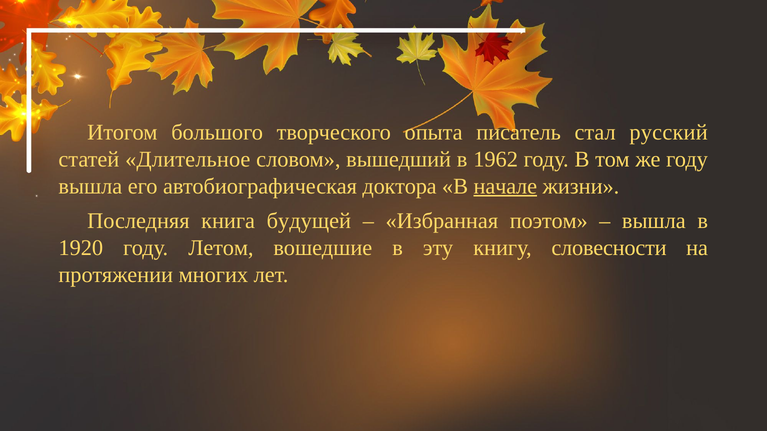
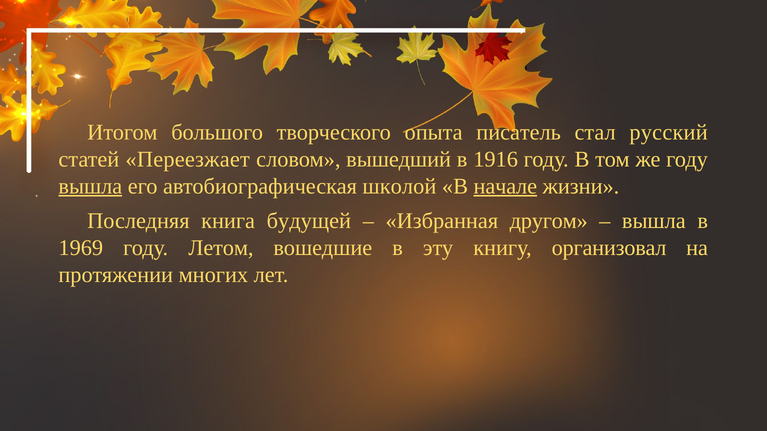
Длительное: Длительное -> Переезжает (188, 160)
1962: 1962 -> 1916 (496, 160)
вышла underline: none -> present (90, 186)
доктора: доктора -> школой (399, 186)
поэтом: поэтом -> другом (549, 221)
1920: 1920 -> 1969 (81, 248)
словесности: словесности -> организовал (609, 248)
